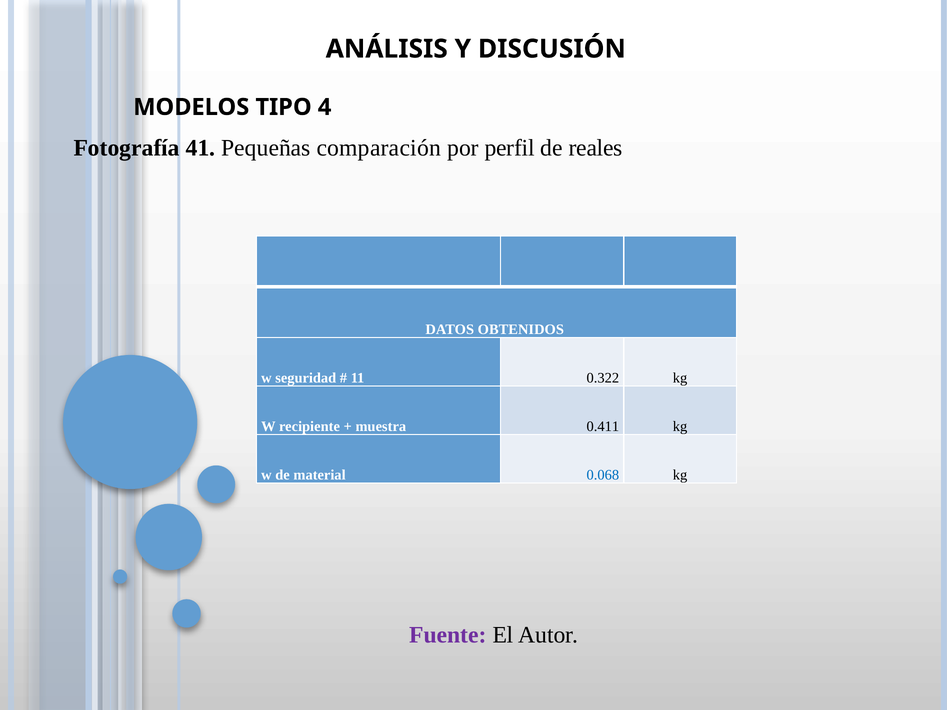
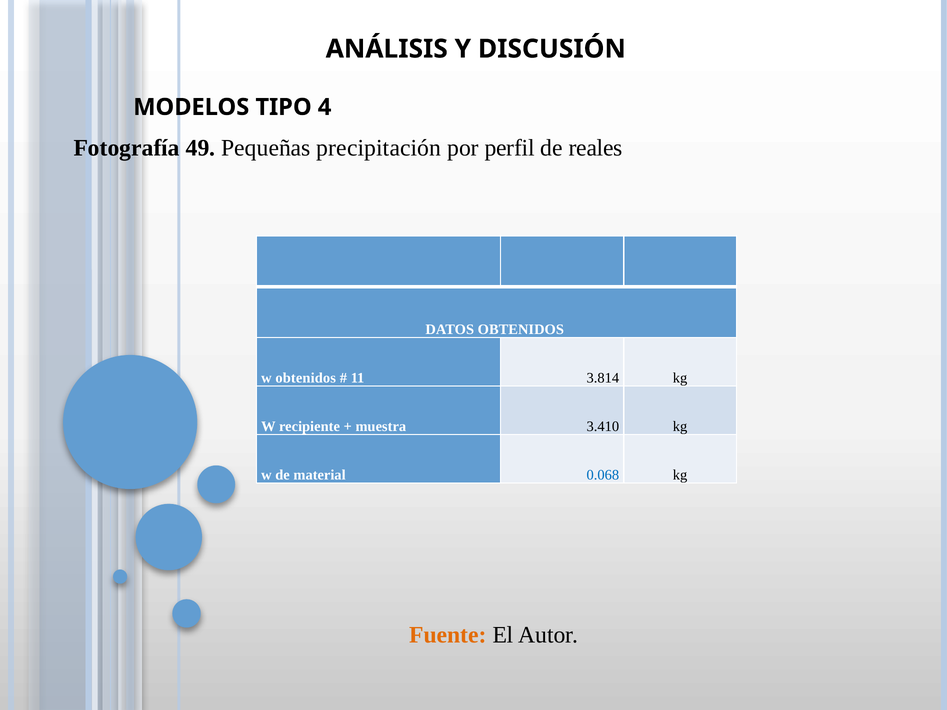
41: 41 -> 49 (201, 148)
comparación: comparación -> precipitación (379, 148)
w seguridad: seguridad -> obtenidos (306, 378)
0.322: 0.322 -> 3.814 (603, 378)
0.411: 0.411 -> 3.410 (603, 427)
Fuente colour: purple -> orange (448, 635)
